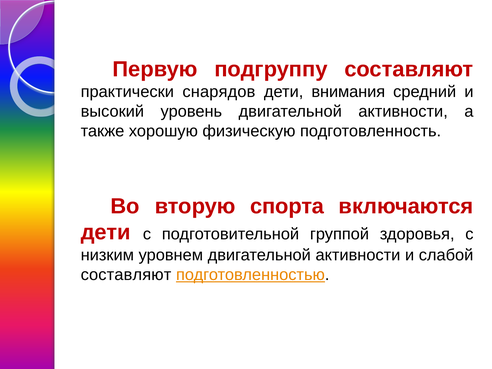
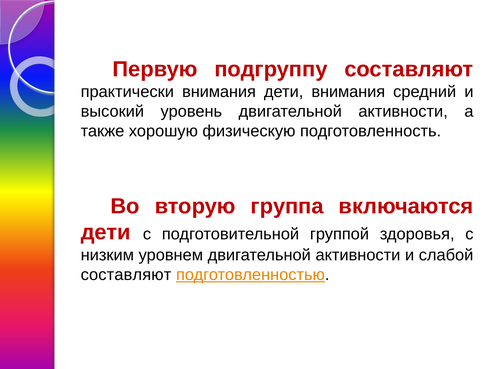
практически снарядов: снарядов -> внимания (219, 92)
спорта: спорта -> группа (287, 206)
